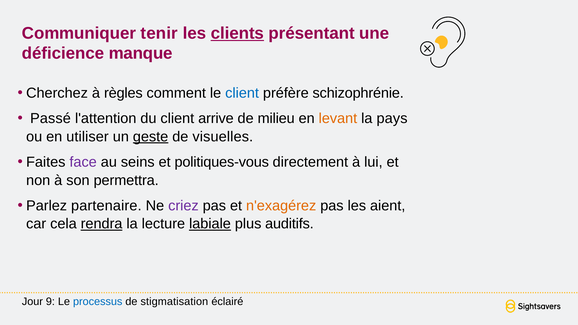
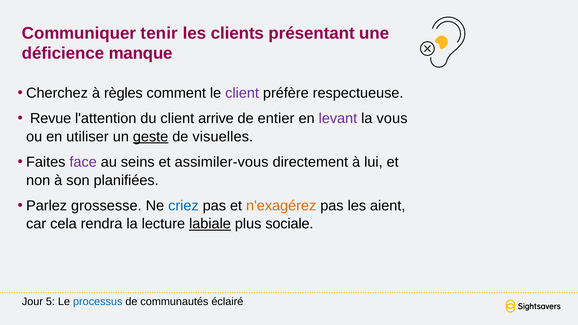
clients underline: present -> none (237, 33)
client colour: blue -> purple (242, 93)
schizophrénie: schizophrénie -> respectueuse (358, 93)
Passé: Passé -> Revue (51, 119)
milieu: milieu -> entier (276, 119)
levant colour: orange -> purple (338, 119)
pays: pays -> vous (392, 119)
politiques-vous: politiques-vous -> assimiler-vous (222, 162)
permettra: permettra -> planifiées (126, 180)
partenaire: partenaire -> grossesse (106, 206)
criez colour: purple -> blue (183, 206)
rendra underline: present -> none (102, 224)
auditifs: auditifs -> sociale (289, 224)
9: 9 -> 5 (50, 302)
stigmatisation: stigmatisation -> communautés (174, 302)
